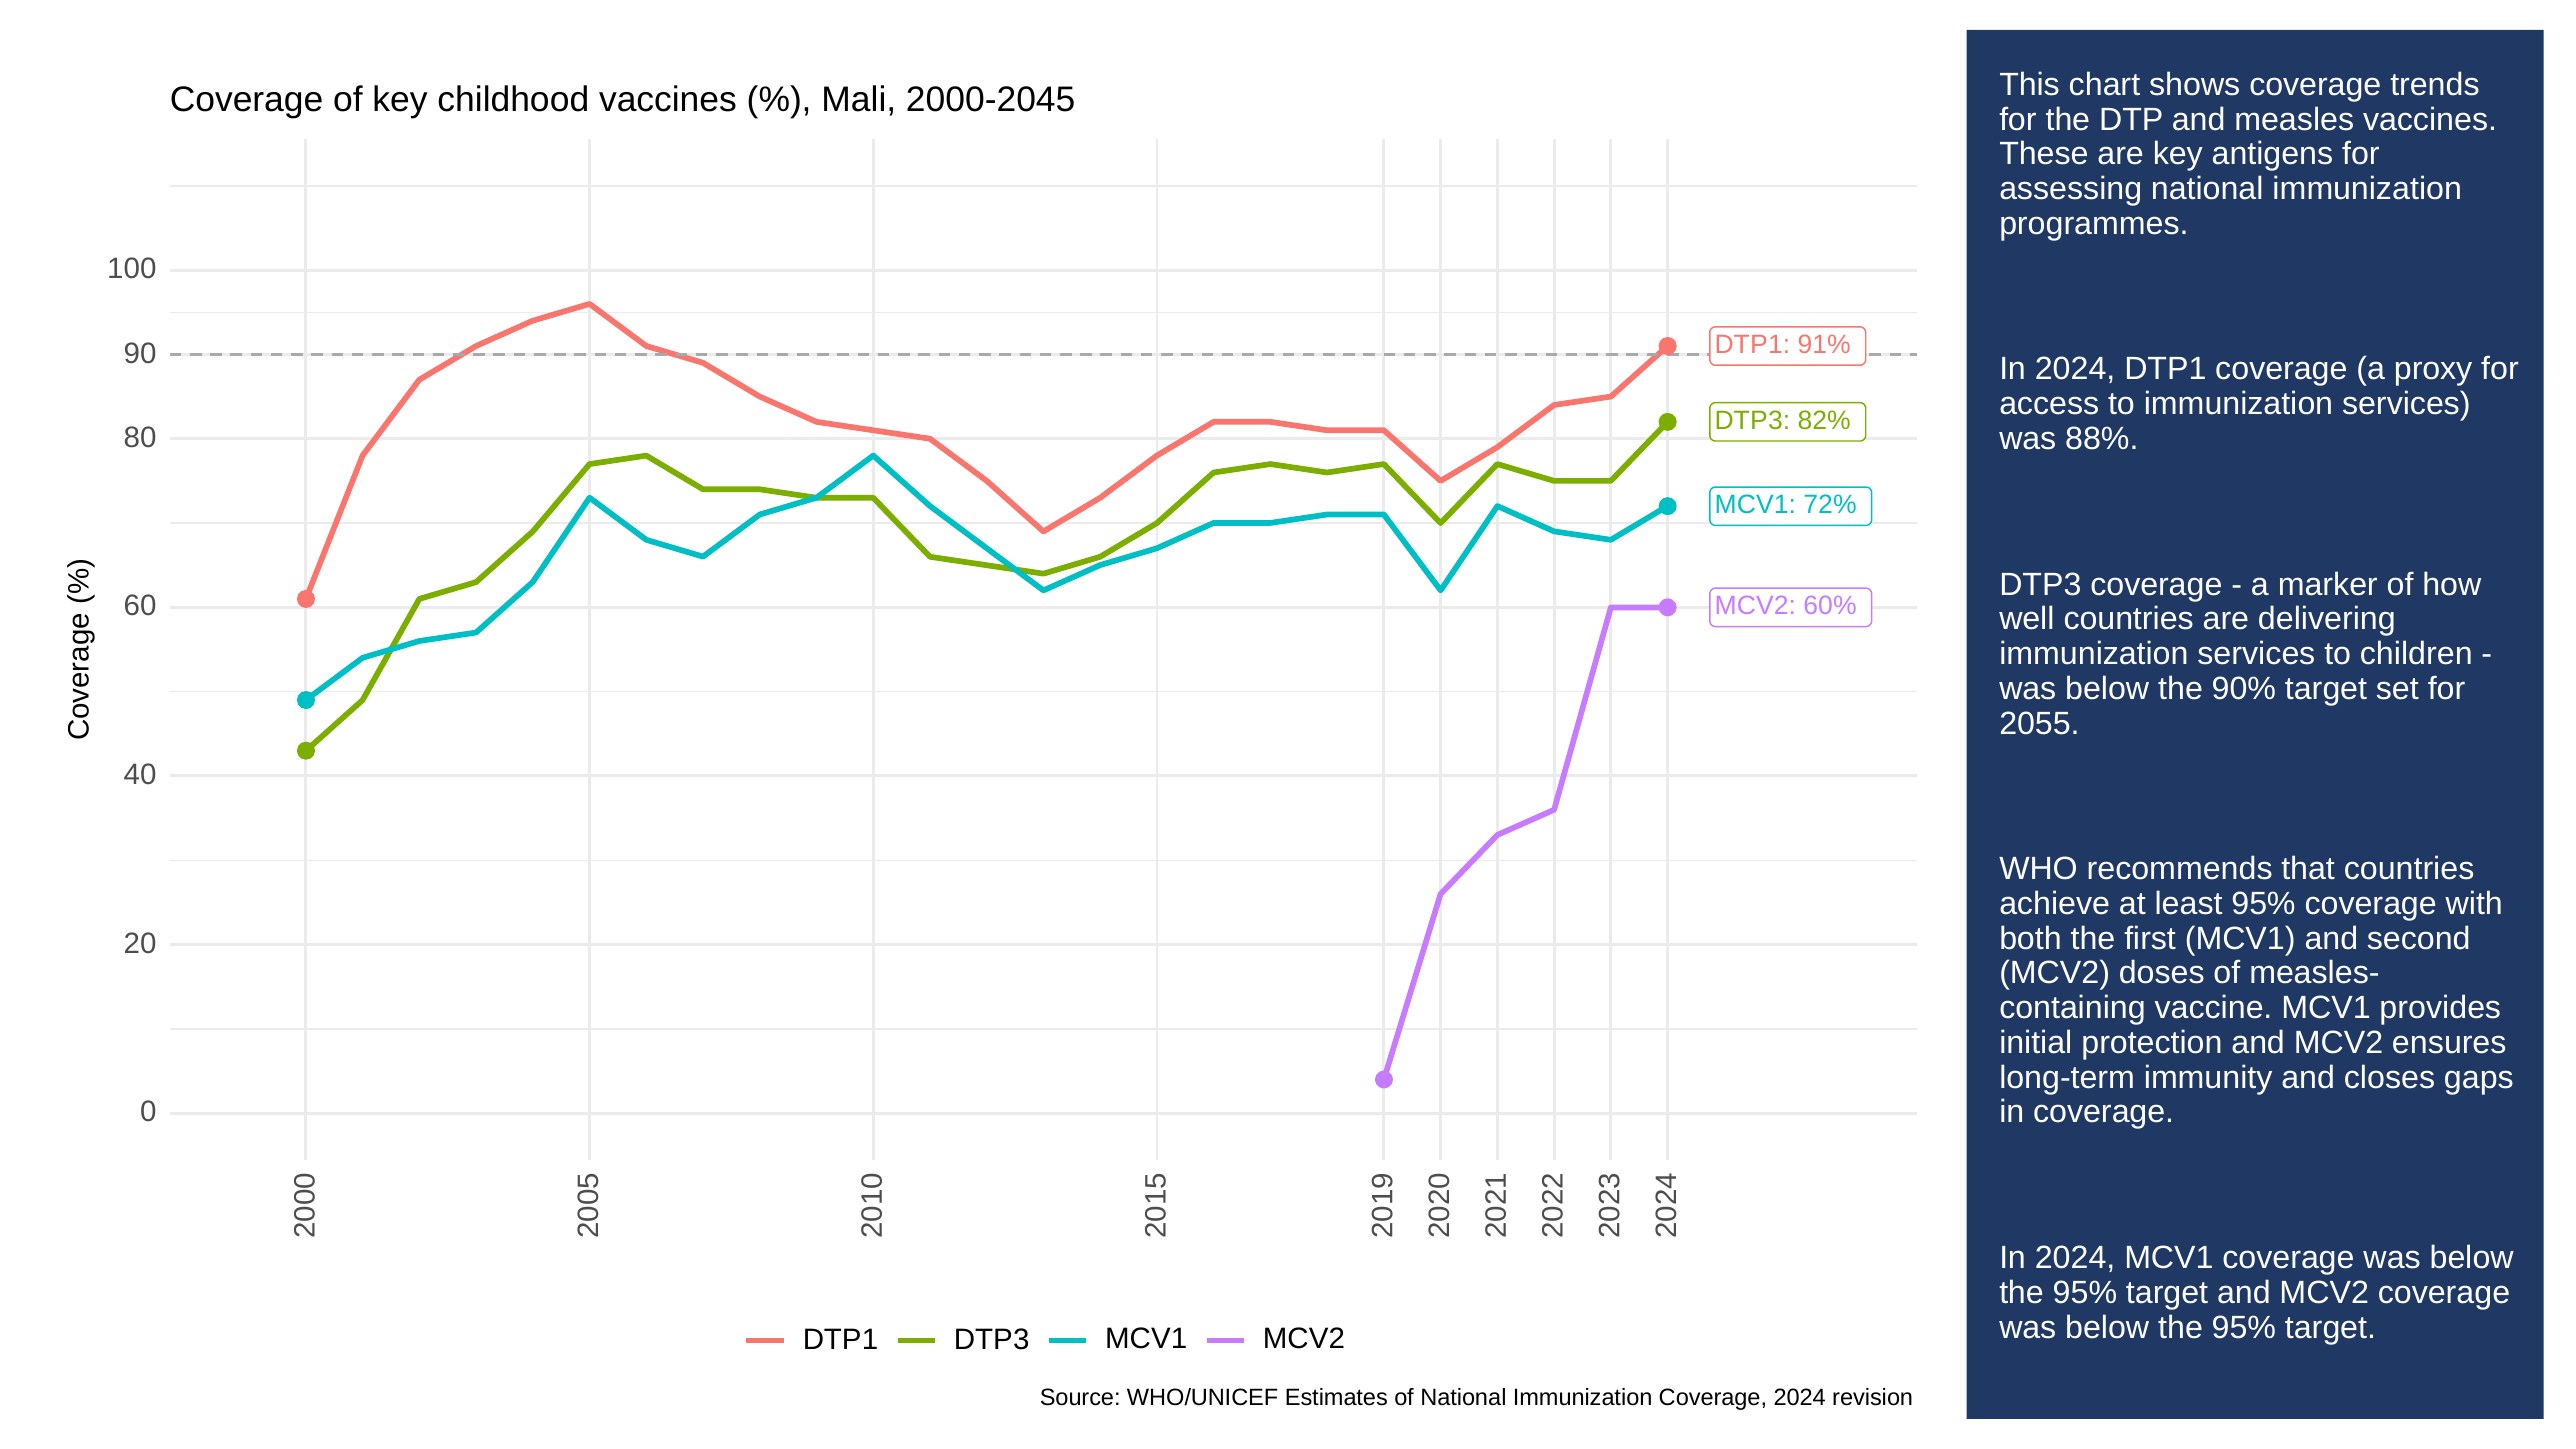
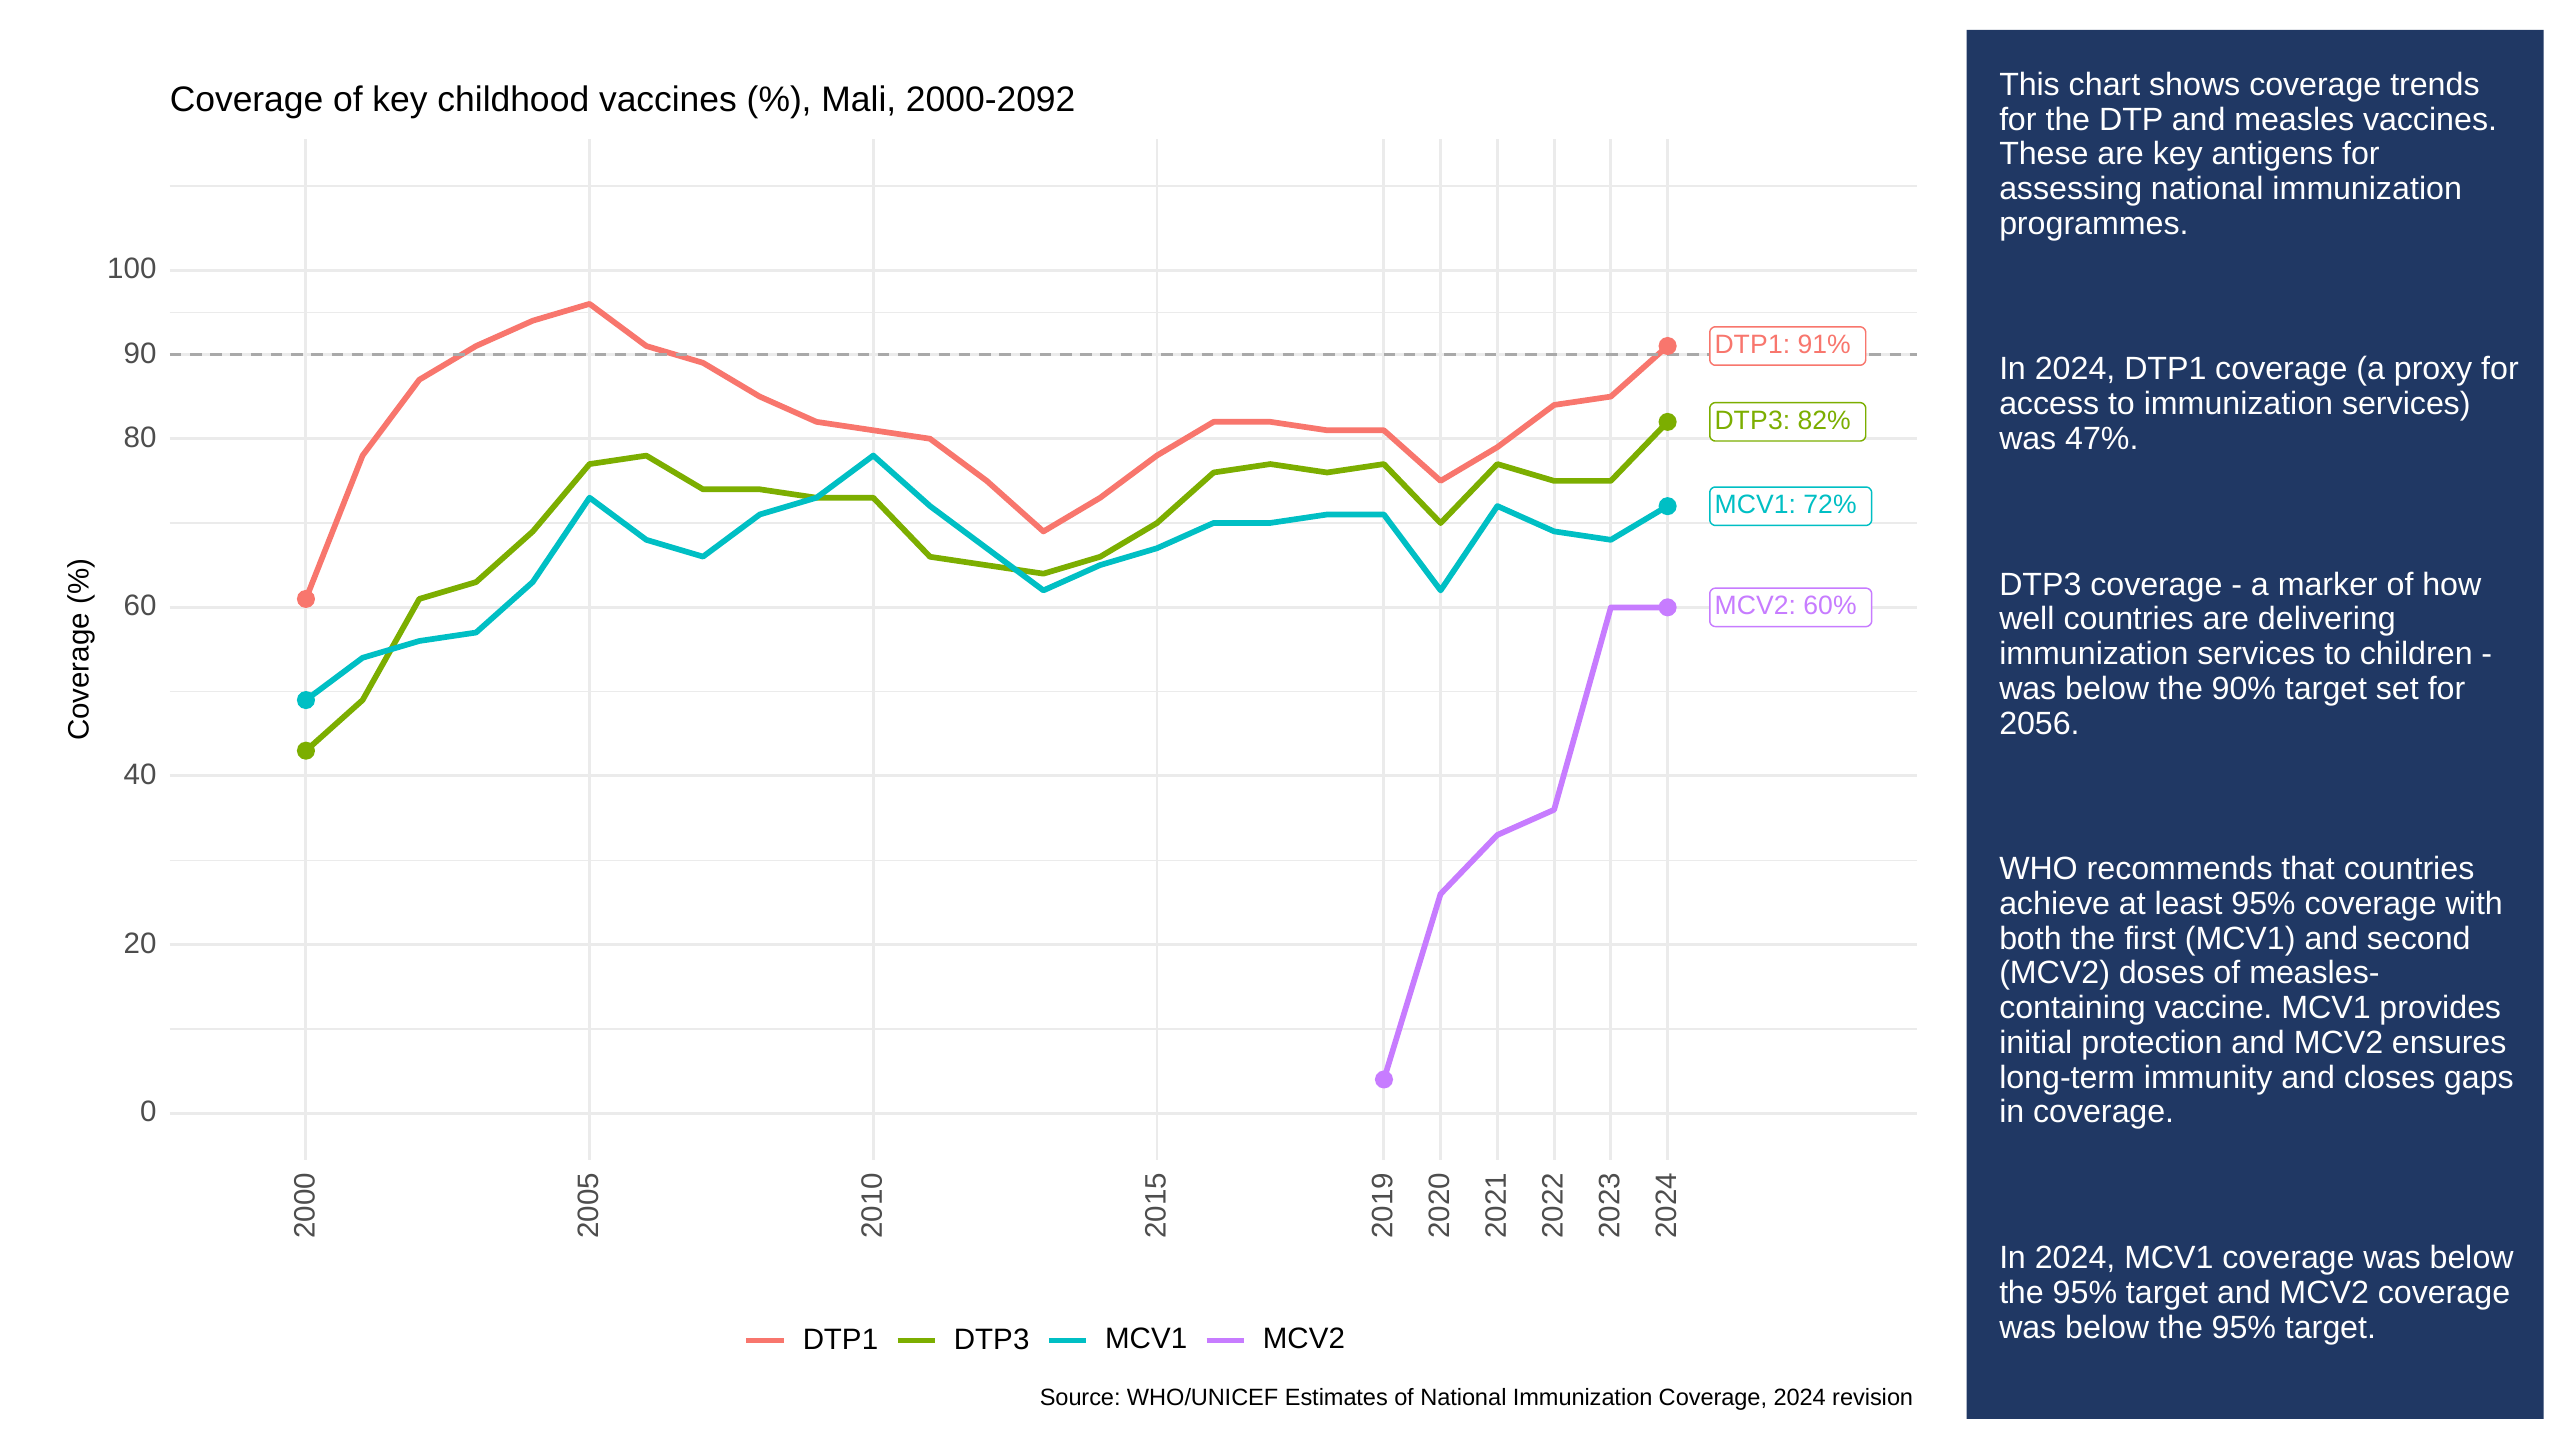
2000-2045: 2000-2045 -> 2000-2092 (991, 100)
88%: 88% -> 47% (2102, 439)
2055: 2055 -> 2056 (2039, 723)
